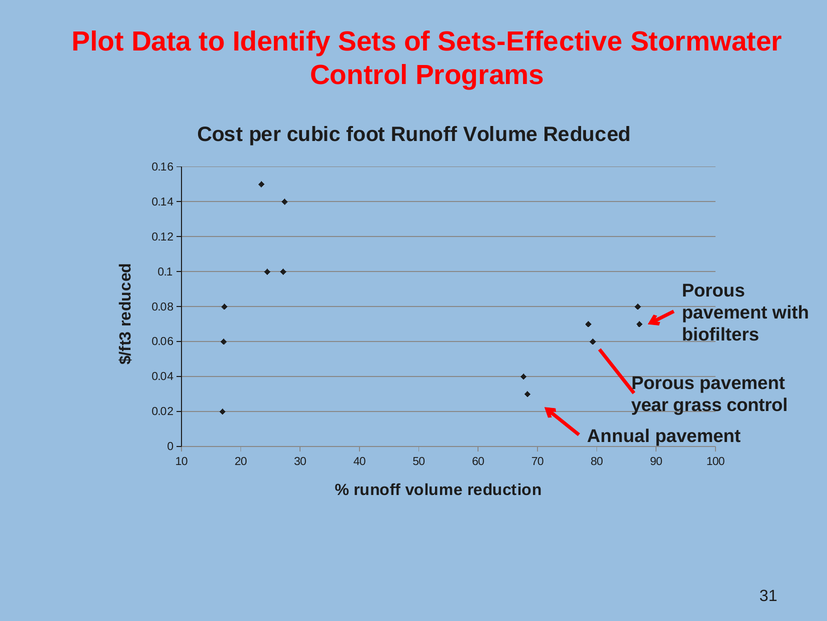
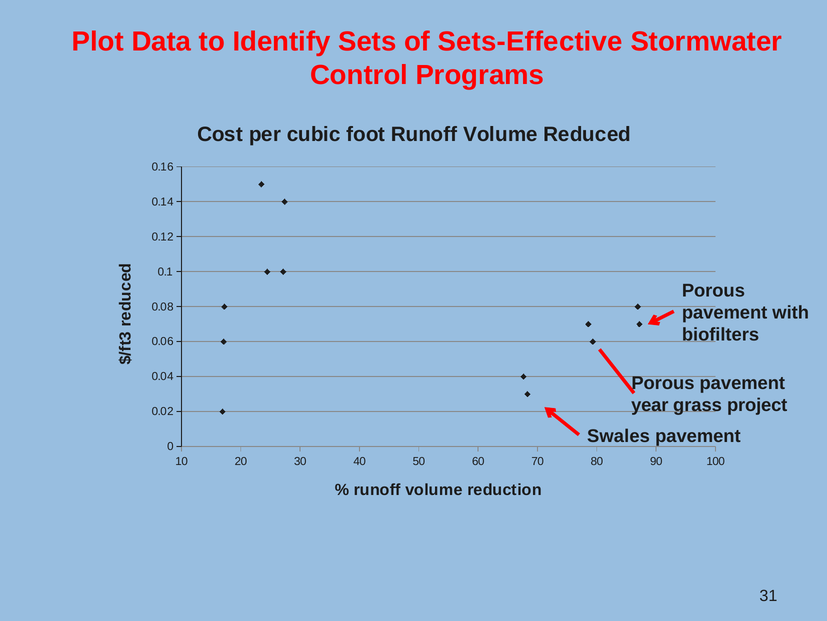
grass control: control -> project (757, 405)
Annual: Annual -> Swales (618, 436)
